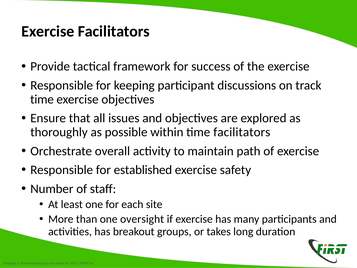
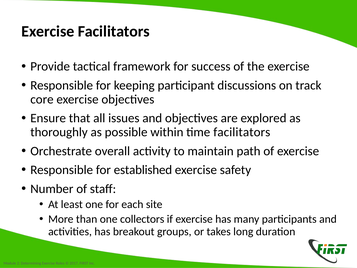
time: time -> core (42, 99)
oversight: oversight -> collectors (142, 219)
